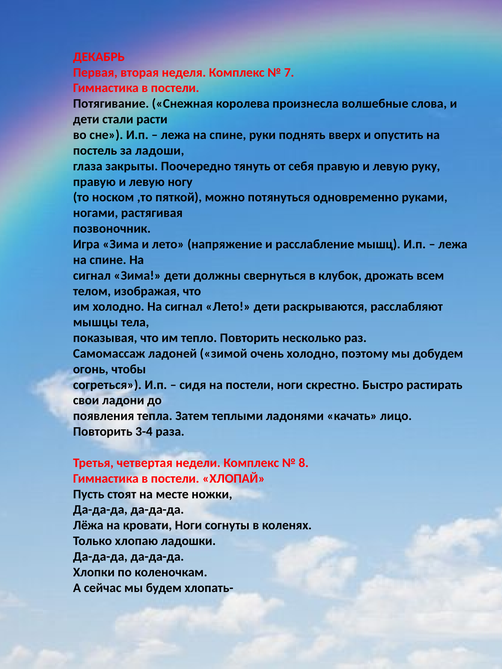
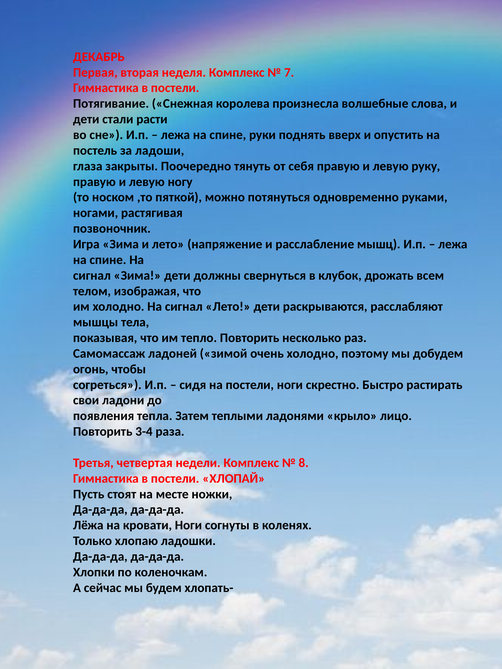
качать: качать -> крыло (352, 416)
